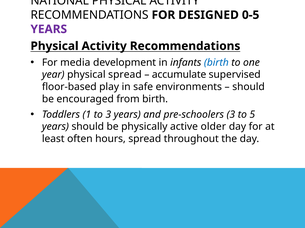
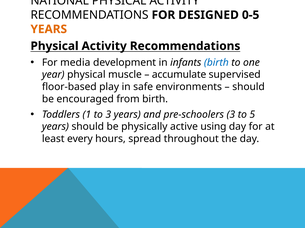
YEARS colour: purple -> orange (49, 29)
physical spread: spread -> muscle (125, 75)
older: older -> using (213, 127)
often: often -> every (80, 139)
